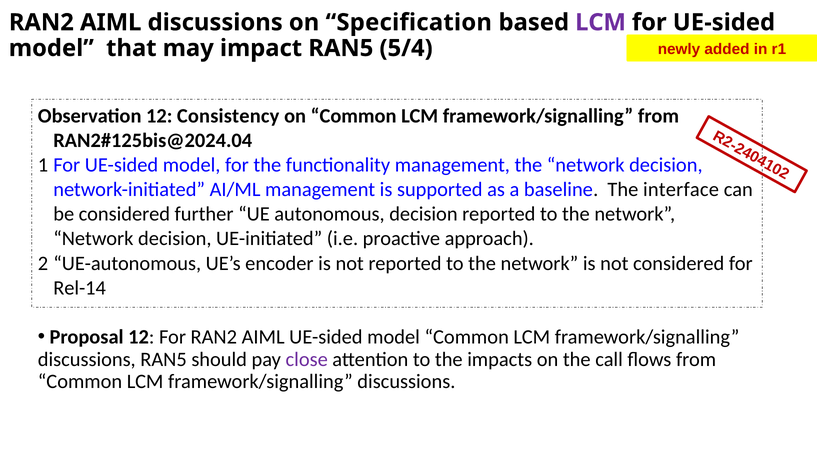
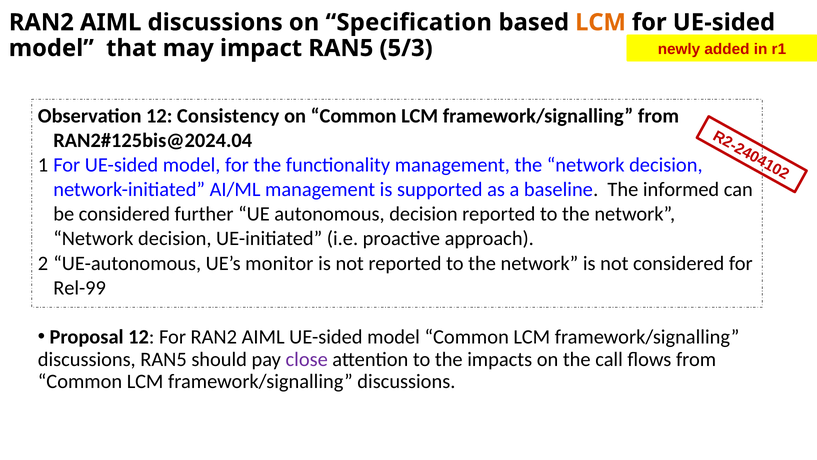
LCM colour: purple -> orange (601, 22)
5/4: 5/4 -> 5/3 (406, 48)
interface: interface -> informed (681, 190)
encoder: encoder -> monitor (279, 263)
Rel-14: Rel-14 -> Rel-99 (80, 288)
